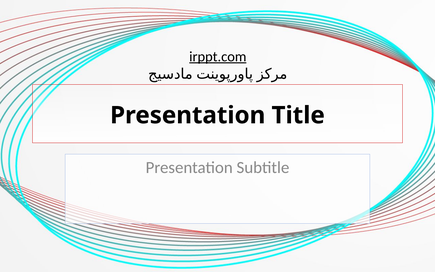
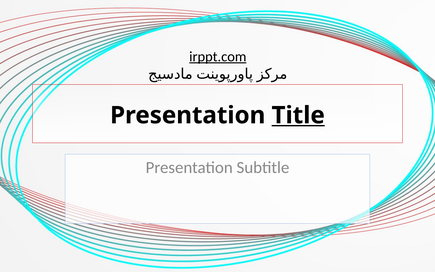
Title underline: none -> present (298, 115)
